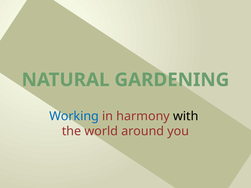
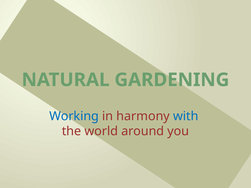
with colour: black -> blue (186, 116)
